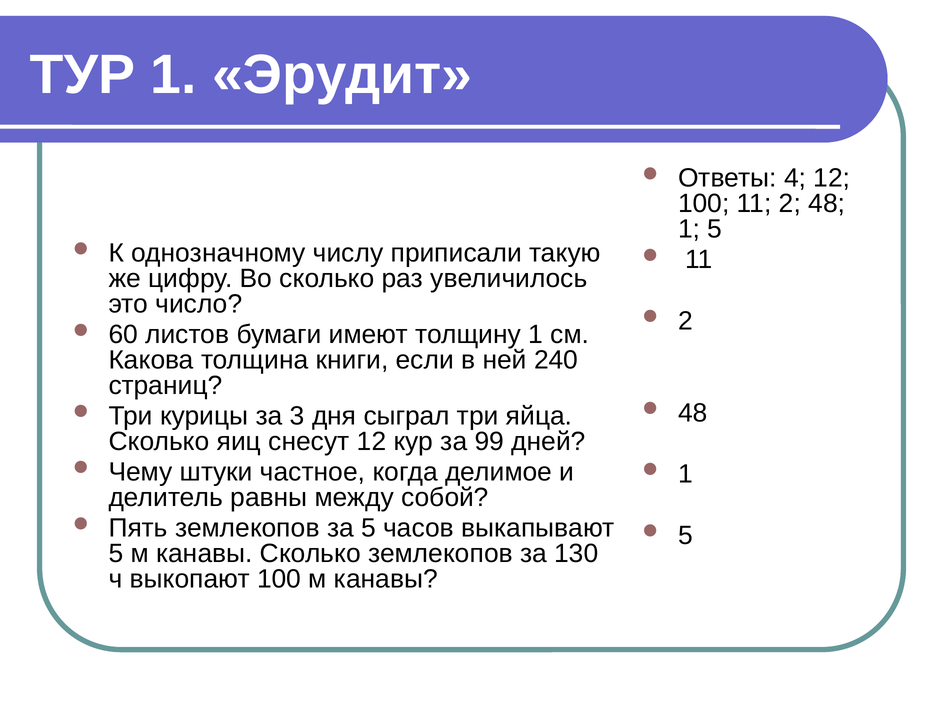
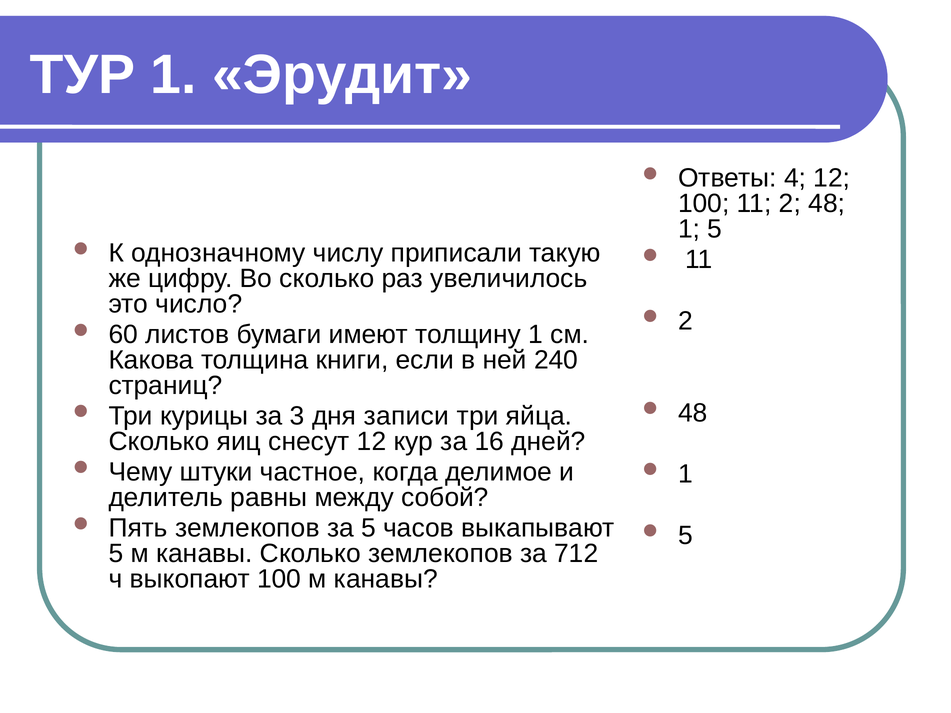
сыграл: сыграл -> записи (407, 416)
99: 99 -> 16 (489, 442)
130: 130 -> 712 (576, 554)
